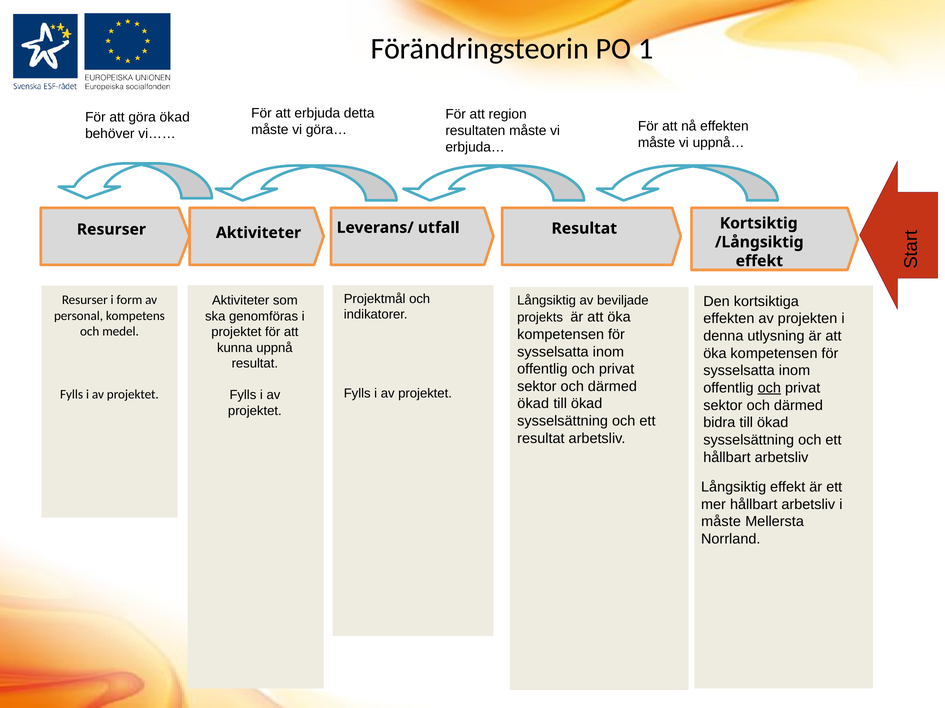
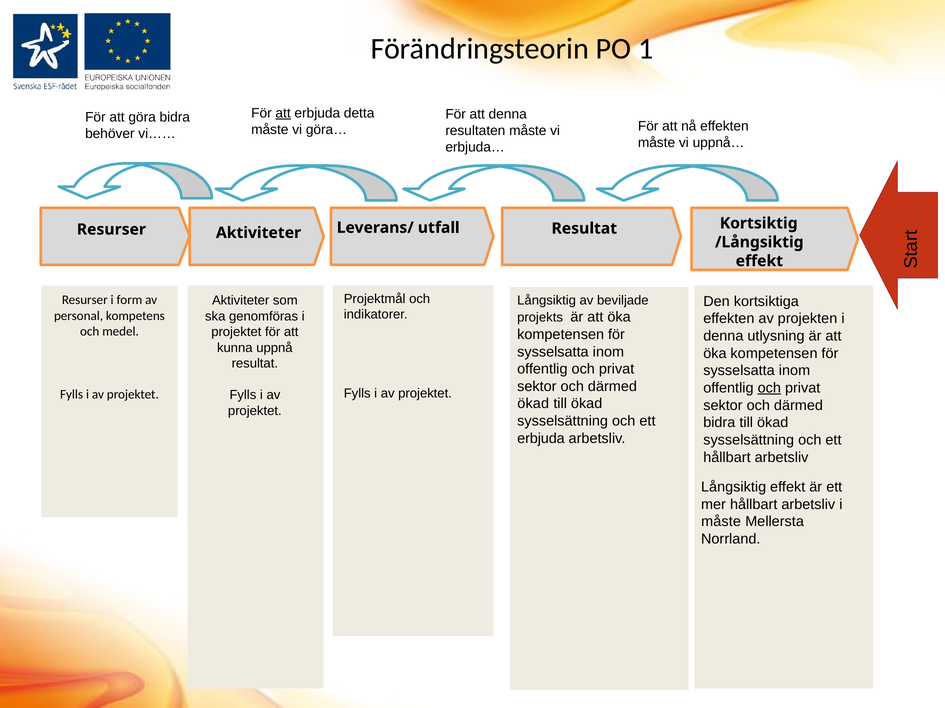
att underline: none -> present (283, 113)
att region: region -> denna (508, 114)
göra ökad: ökad -> bidra (175, 118)
resultat: resultat -> erbjuda (541, 439)
